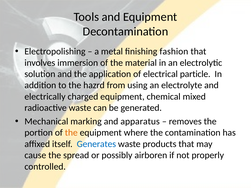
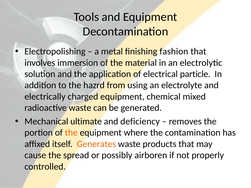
marking: marking -> ultimate (86, 122)
apparatus: apparatus -> deficiency (140, 122)
Generates colour: blue -> orange (96, 144)
